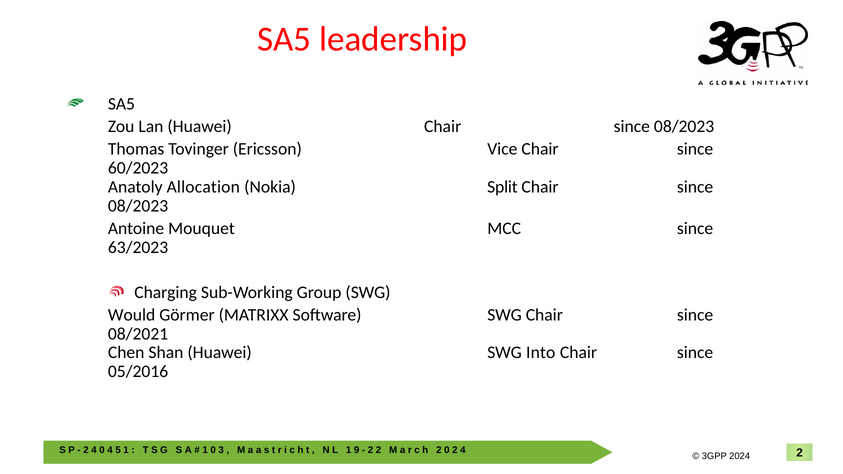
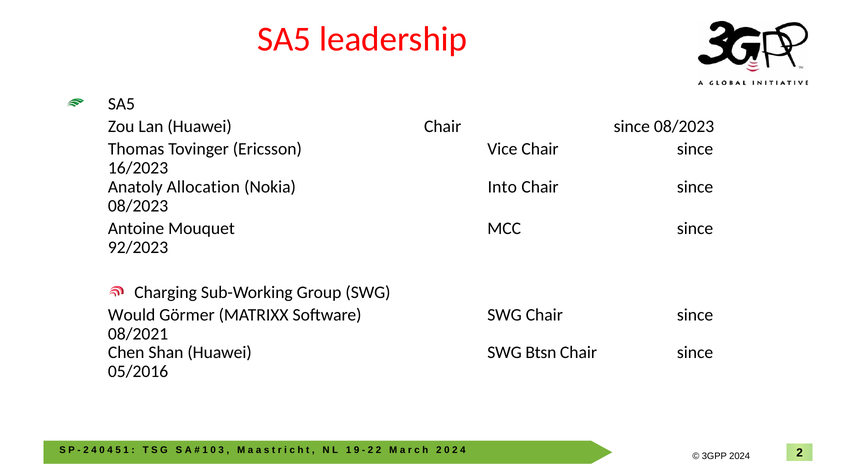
60/2023: 60/2023 -> 16/2023 (138, 168)
Split: Split -> Into (502, 187)
63/2023: 63/2023 -> 92/2023 (138, 247)
Into: Into -> Btsn (541, 353)
